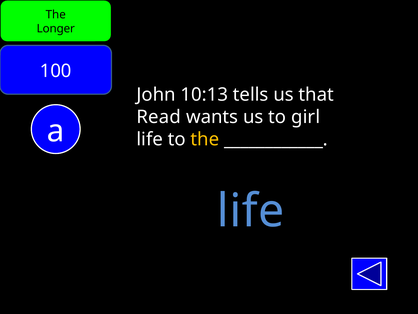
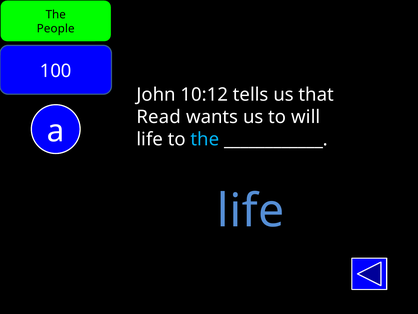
Longer: Longer -> People (56, 29)
10:13: 10:13 -> 10:12 (204, 95)
girl: girl -> will (306, 117)
the colour: yellow -> light blue (205, 139)
